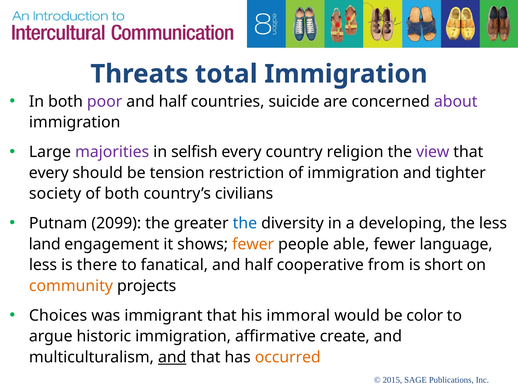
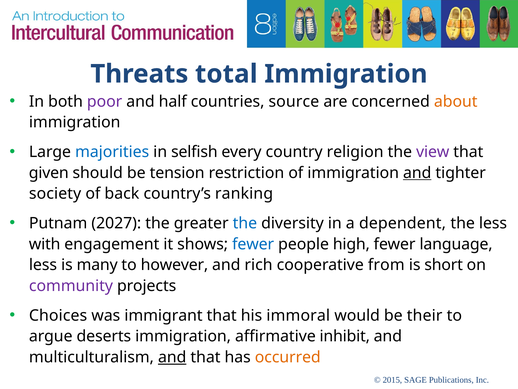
suicide: suicide -> source (294, 101)
about colour: purple -> orange (456, 101)
majorities colour: purple -> blue (112, 152)
every: every -> given (49, 173)
and underline: none -> present (417, 173)
of both: both -> back (122, 193)
civilians: civilians -> ranking (244, 193)
2099: 2099 -> 2027 (116, 223)
developing: developing -> dependent (402, 223)
land: land -> with (45, 244)
fewer colour: orange -> blue (253, 244)
able: able -> high (351, 244)
there: there -> many (97, 265)
fanatical: fanatical -> however (174, 265)
half: half -> rich (259, 265)
community colour: orange -> purple (71, 286)
color: color -> their (425, 315)
historic: historic -> deserts (104, 336)
create: create -> inhibit (345, 336)
